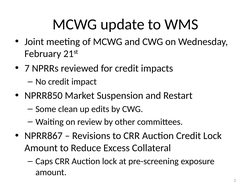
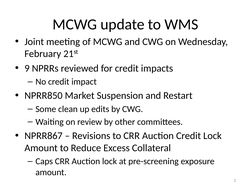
7: 7 -> 9 (27, 68)
